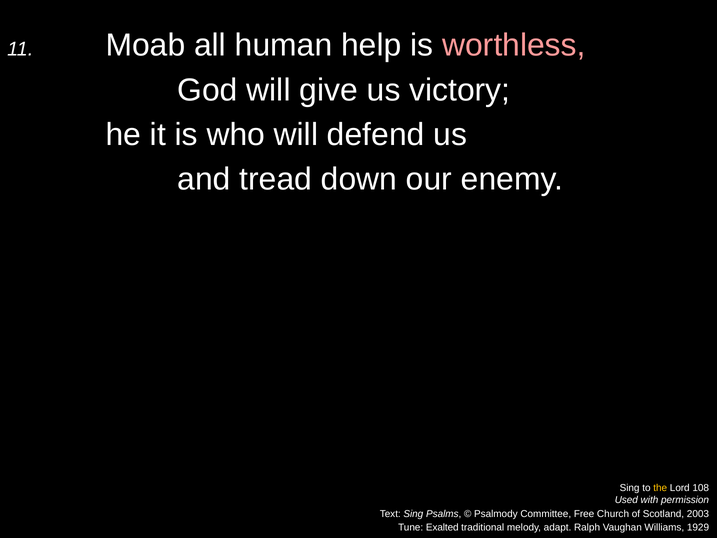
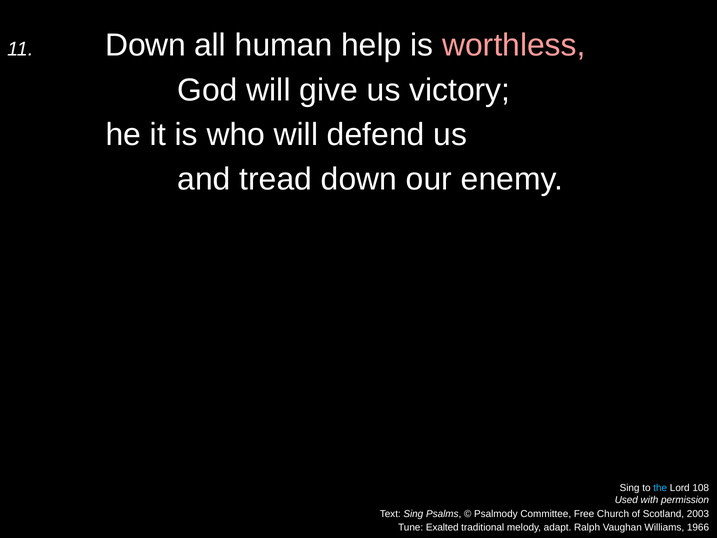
11 Moab: Moab -> Down (146, 45)
the colour: yellow -> light blue (660, 488)
1929: 1929 -> 1966 (698, 527)
